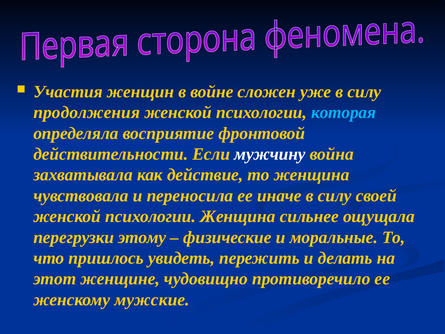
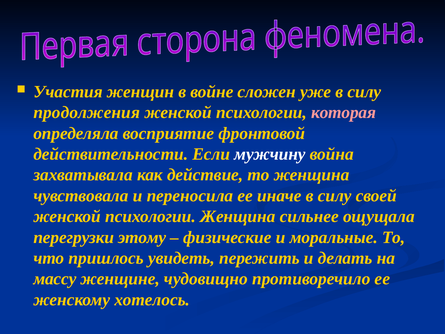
которая colour: light blue -> pink (344, 112)
этот: этот -> массу (55, 279)
мужские: мужские -> хотелось (152, 299)
